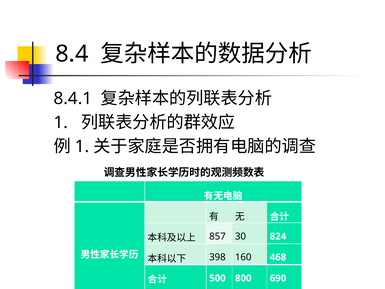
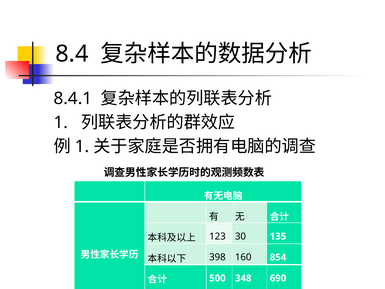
857: 857 -> 123 (217, 236)
824: 824 -> 135 (278, 236)
468: 468 -> 854 (278, 257)
800: 800 -> 348 (243, 278)
